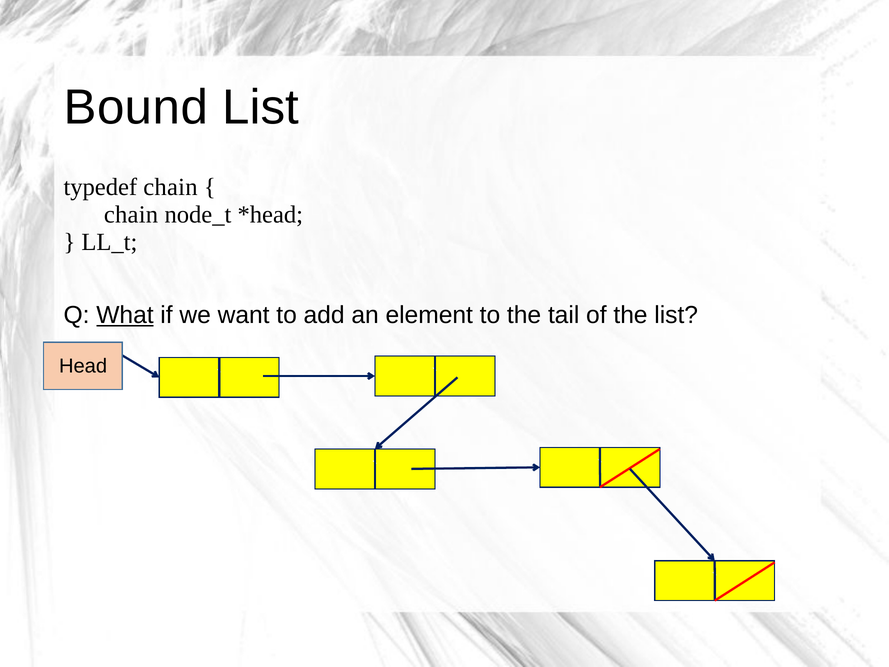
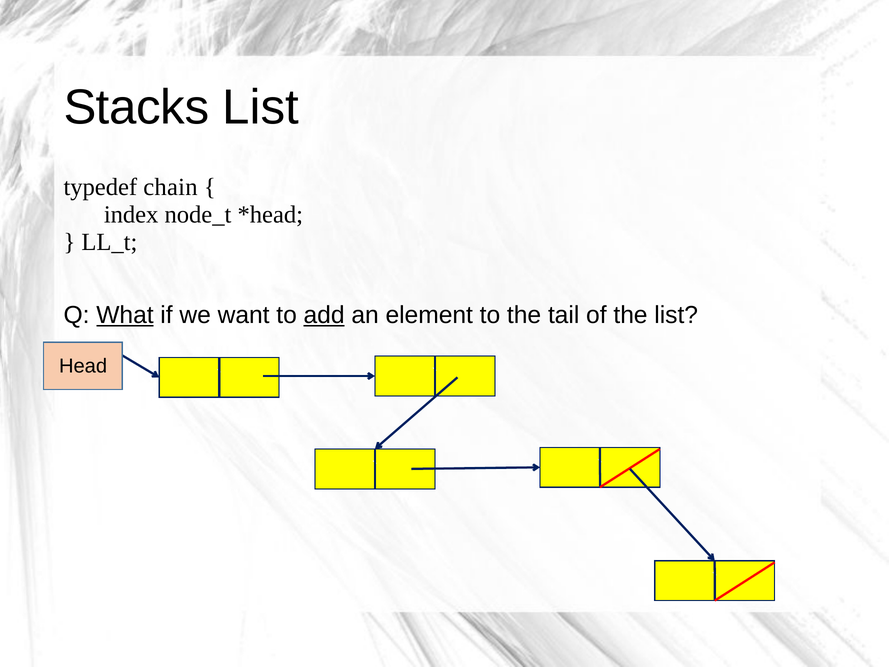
Bound: Bound -> Stacks (136, 107)
chain: chain -> index (131, 215)
add underline: none -> present (324, 315)
